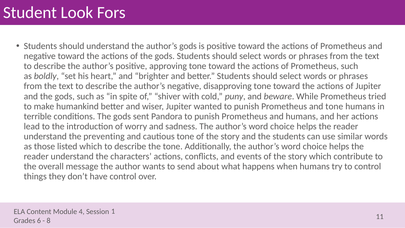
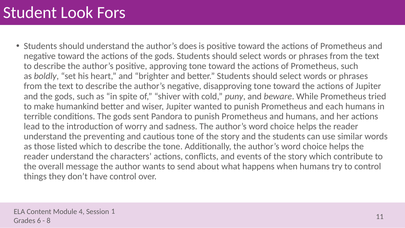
author’s gods: gods -> does (188, 46)
and tone: tone -> each (334, 106)
